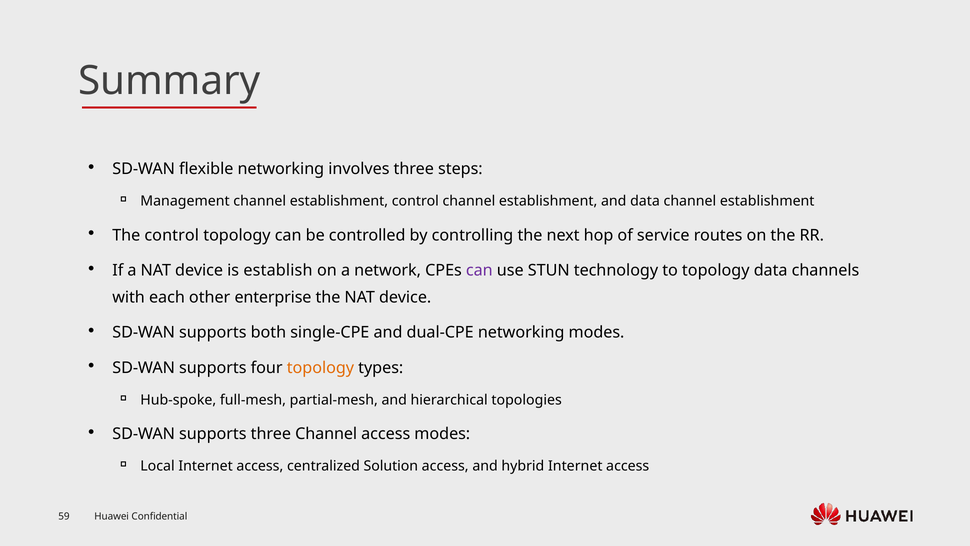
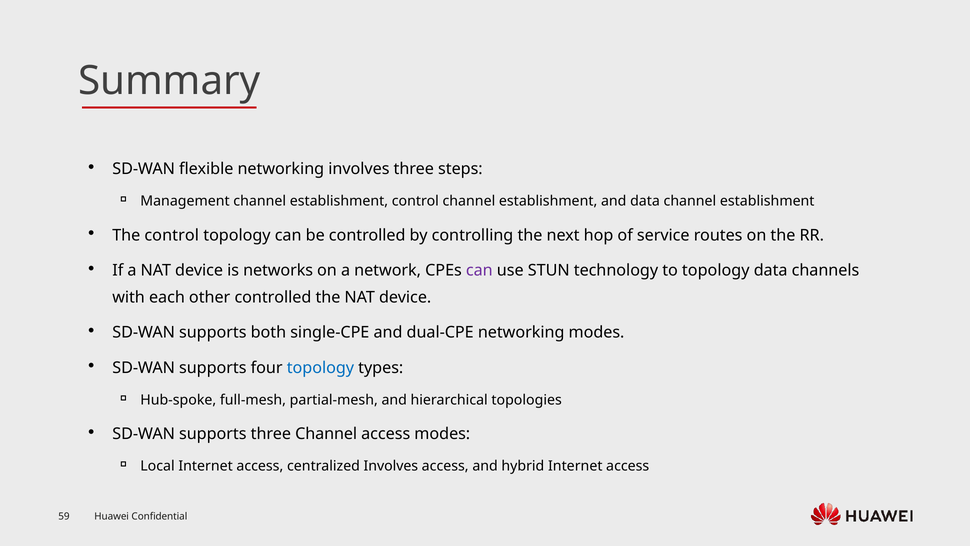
establish: establish -> networks (278, 270)
other enterprise: enterprise -> controlled (273, 297)
topology colour: orange -> blue (320, 368)
centralized Solution: Solution -> Involves (391, 466)
